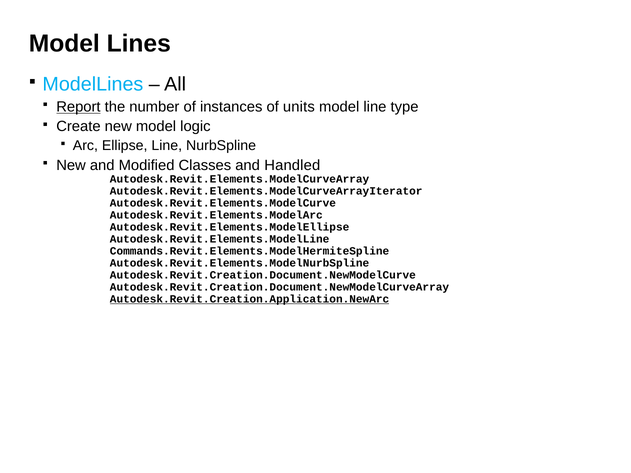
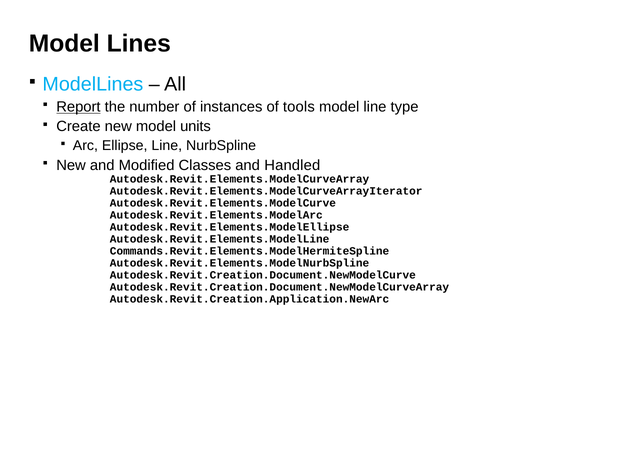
units: units -> tools (299, 107)
logic: logic -> units (195, 127)
Autodesk.Revit.Creation.Application.NewArc underline: present -> none (250, 299)
